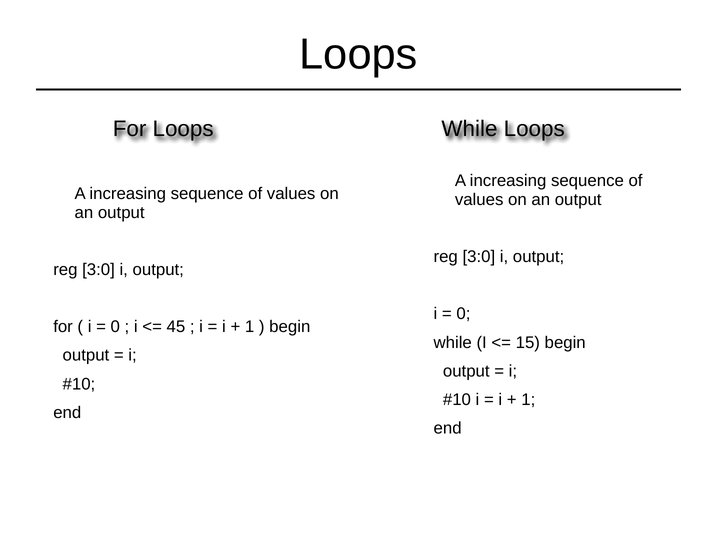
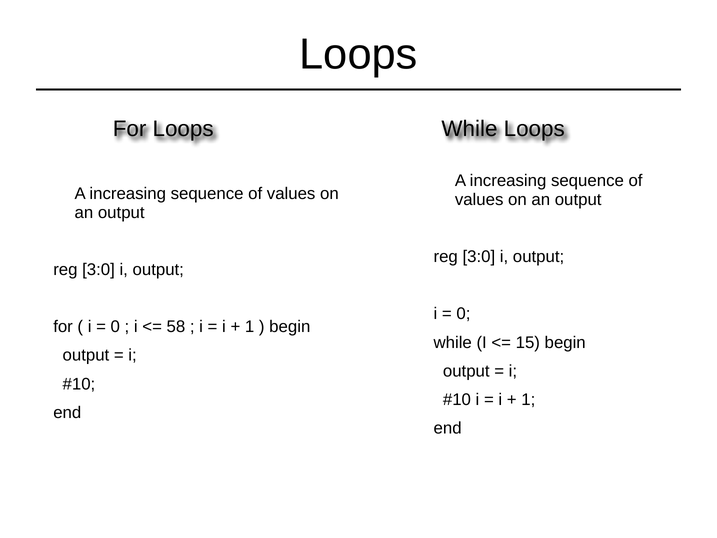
45: 45 -> 58 (176, 327)
